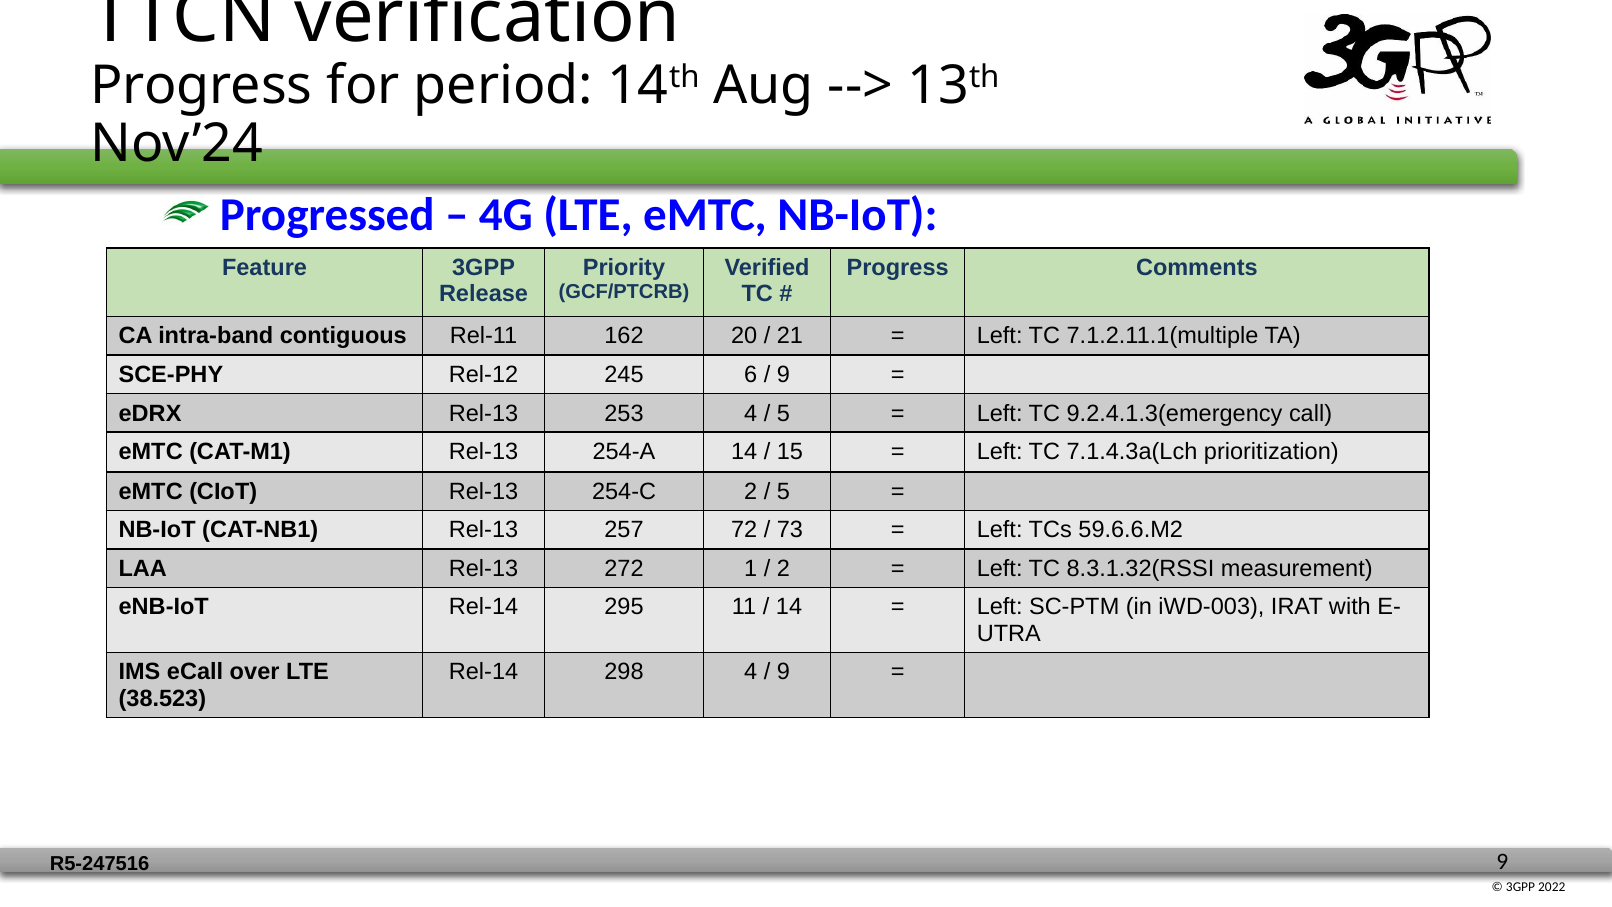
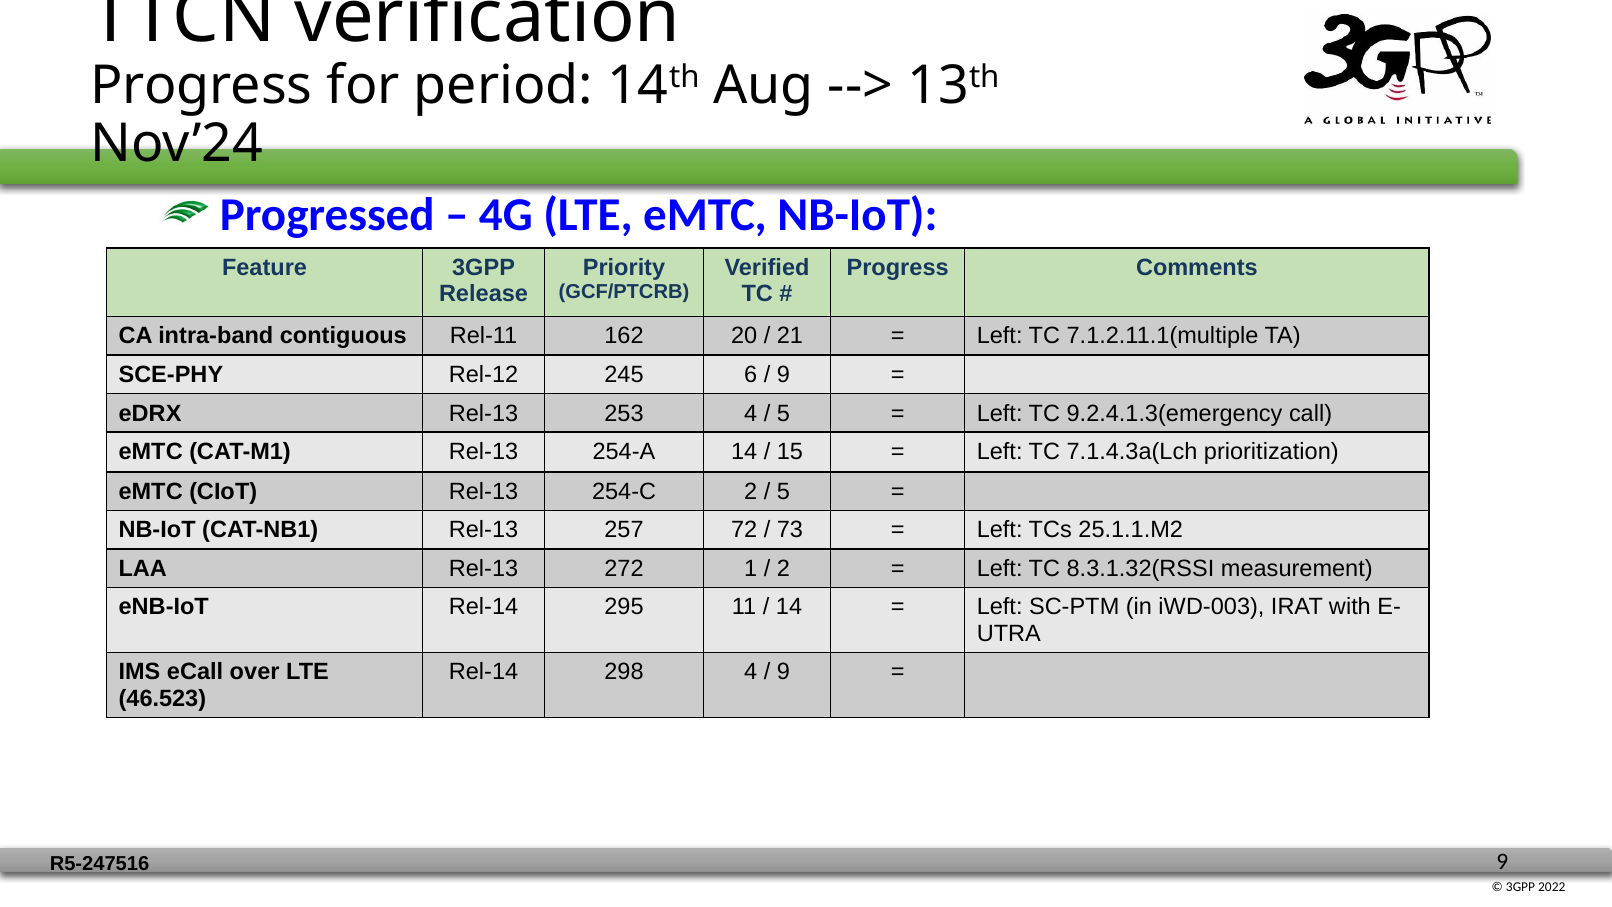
59.6.6.M2: 59.6.6.M2 -> 25.1.1.M2 (1131, 530)
38.523: 38.523 -> 46.523 (162, 698)
